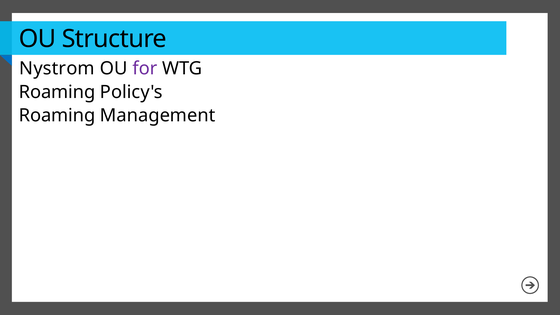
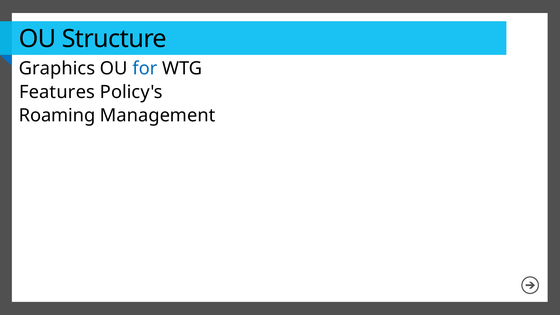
Nystrom: Nystrom -> Graphics (57, 69)
for colour: purple -> blue (145, 69)
Roaming: Roaming -> Features (57, 92)
